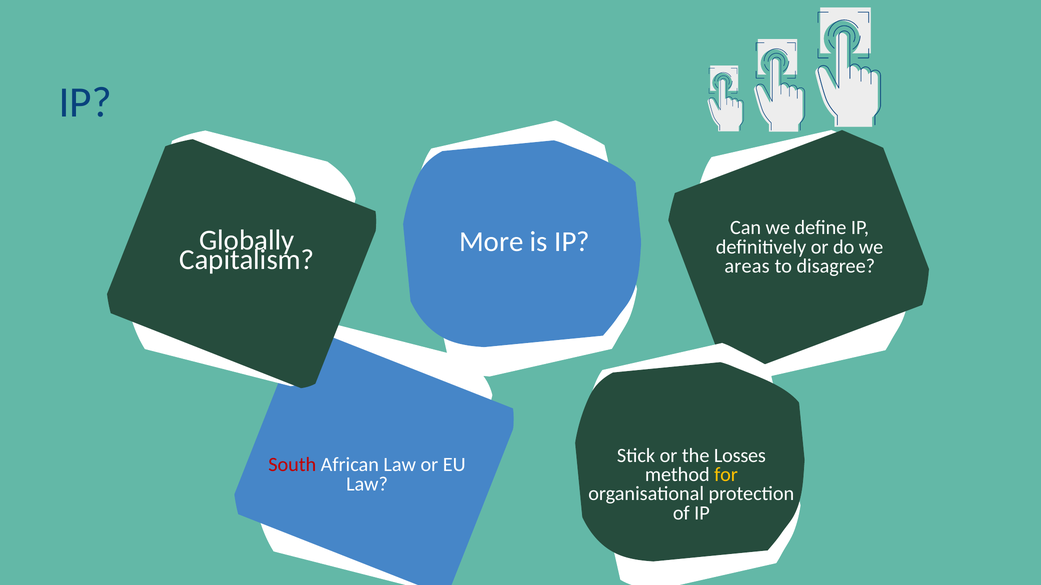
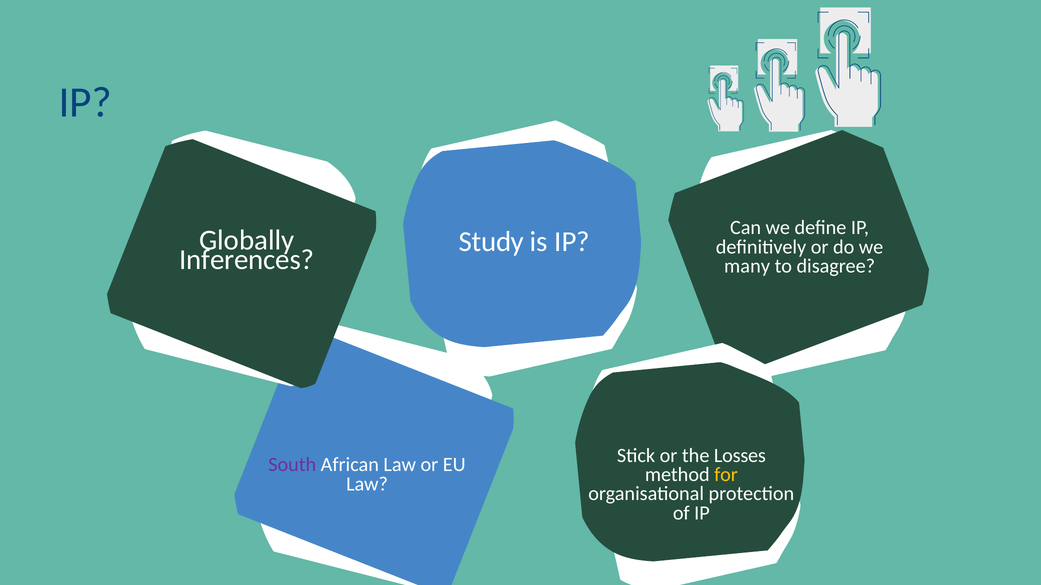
More: More -> Study (491, 242)
Capitalism: Capitalism -> Inferences (247, 260)
areas: areas -> many (747, 266)
South colour: red -> purple (292, 465)
